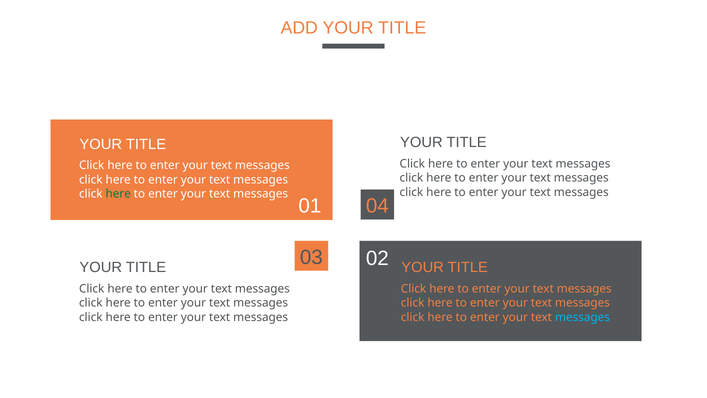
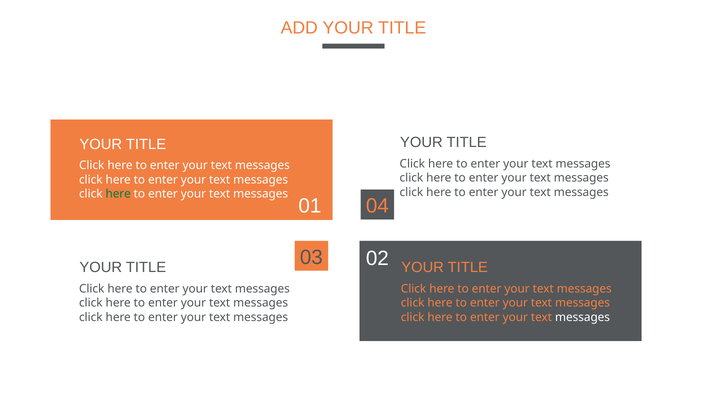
messages colour: light blue -> white (583, 317)
